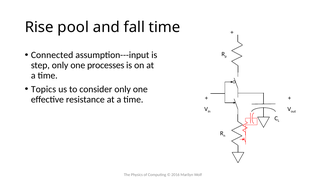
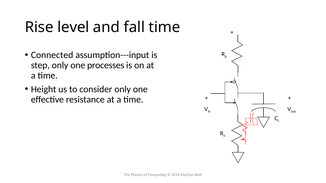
pool: pool -> level (73, 27)
Topics: Topics -> Height (44, 89)
